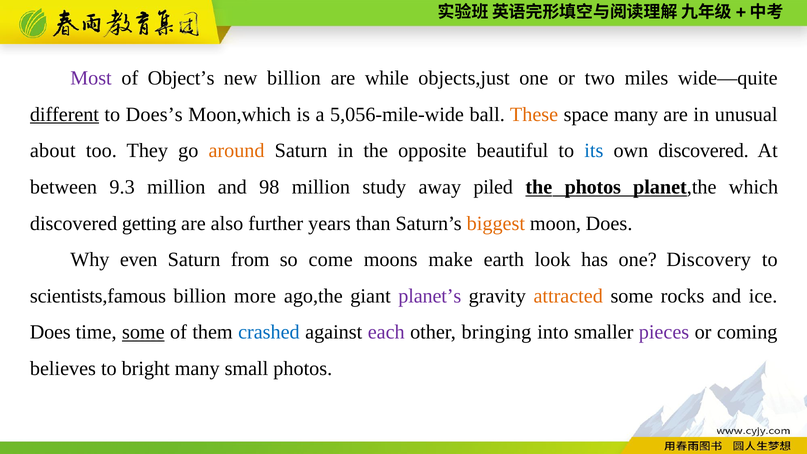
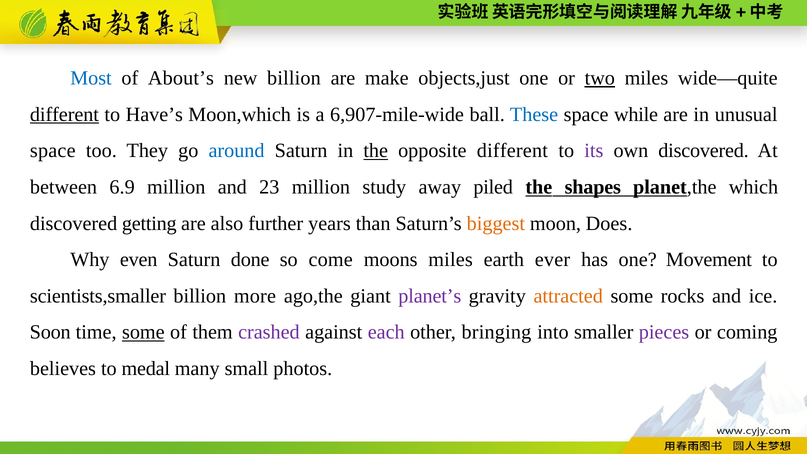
Most colour: purple -> blue (91, 78)
Object’s: Object’s -> About’s (181, 78)
while: while -> make (387, 78)
two underline: none -> present (600, 78)
Does’s: Does’s -> Have’s (154, 114)
5,056-mile-wide: 5,056-mile-wide -> 6,907-mile-wide (397, 114)
These colour: orange -> blue (534, 114)
space many: many -> while (636, 114)
about: about -> space (53, 151)
around colour: orange -> blue (237, 151)
the underline: none -> present (376, 151)
opposite beautiful: beautiful -> different (512, 151)
its colour: blue -> purple (594, 151)
9.3: 9.3 -> 6.9 (122, 187)
98: 98 -> 23 (269, 187)
the photos: photos -> shapes (593, 187)
from: from -> done (250, 260)
moons make: make -> miles (451, 260)
look: look -> ever (552, 260)
Discovery: Discovery -> Movement (709, 260)
scientists,famous: scientists,famous -> scientists,smaller (98, 296)
Does: Does -> Soon (50, 332)
crashed colour: blue -> purple (269, 332)
bright: bright -> medal (146, 369)
